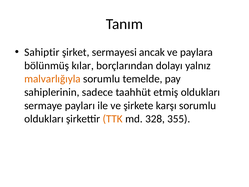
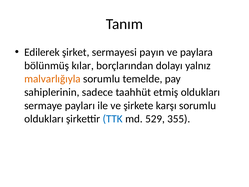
Sahiptir: Sahiptir -> Edilerek (42, 52)
ancak: ancak -> payın (152, 52)
TTK colour: orange -> blue (113, 119)
328: 328 -> 529 (155, 119)
